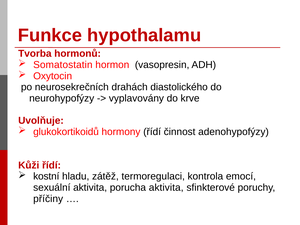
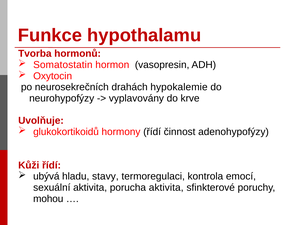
diastolického: diastolického -> hypokalemie (179, 87)
kostní: kostní -> ubývá (46, 176)
zátěž: zátěž -> stavy (105, 176)
příčiny: příčiny -> mohou (48, 199)
